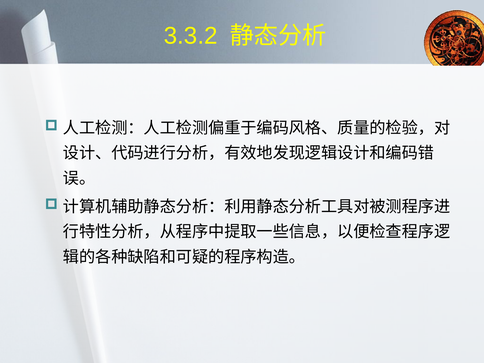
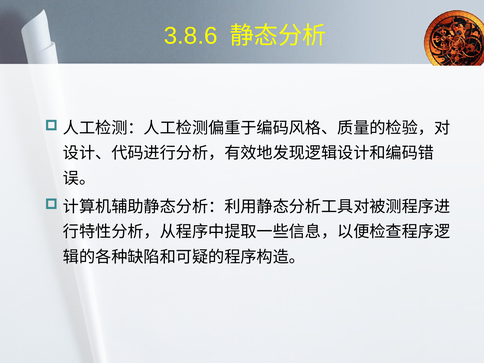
3.3.2: 3.3.2 -> 3.8.6 (191, 36)
